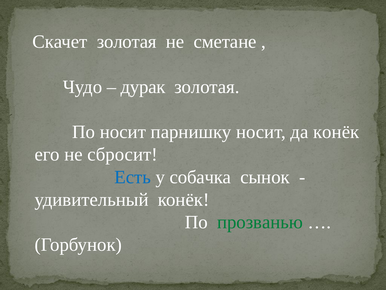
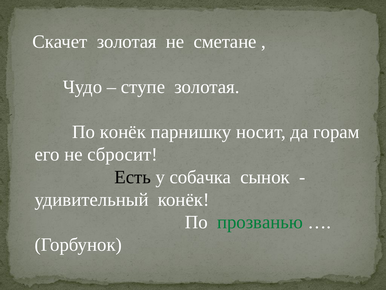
дурак: дурак -> ступе (143, 87)
По носит: носит -> конёк (123, 132)
да конёк: конёк -> горам (336, 132)
Есть colour: blue -> black (133, 177)
